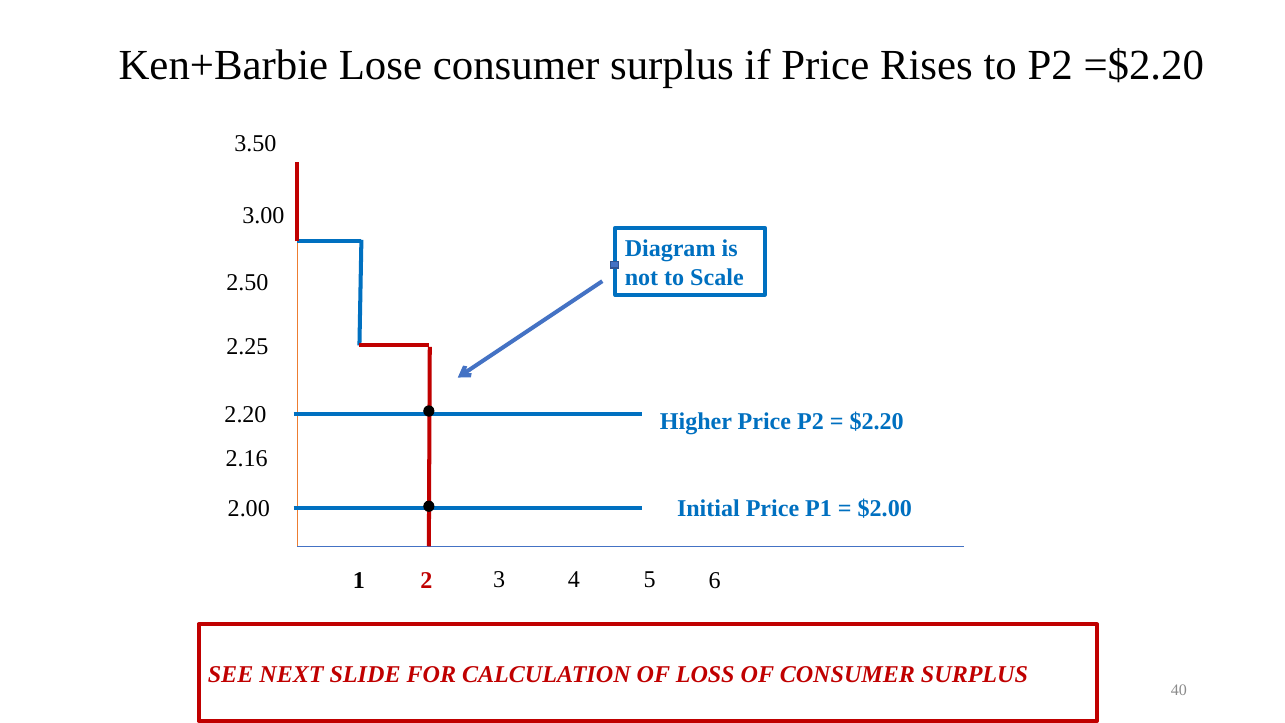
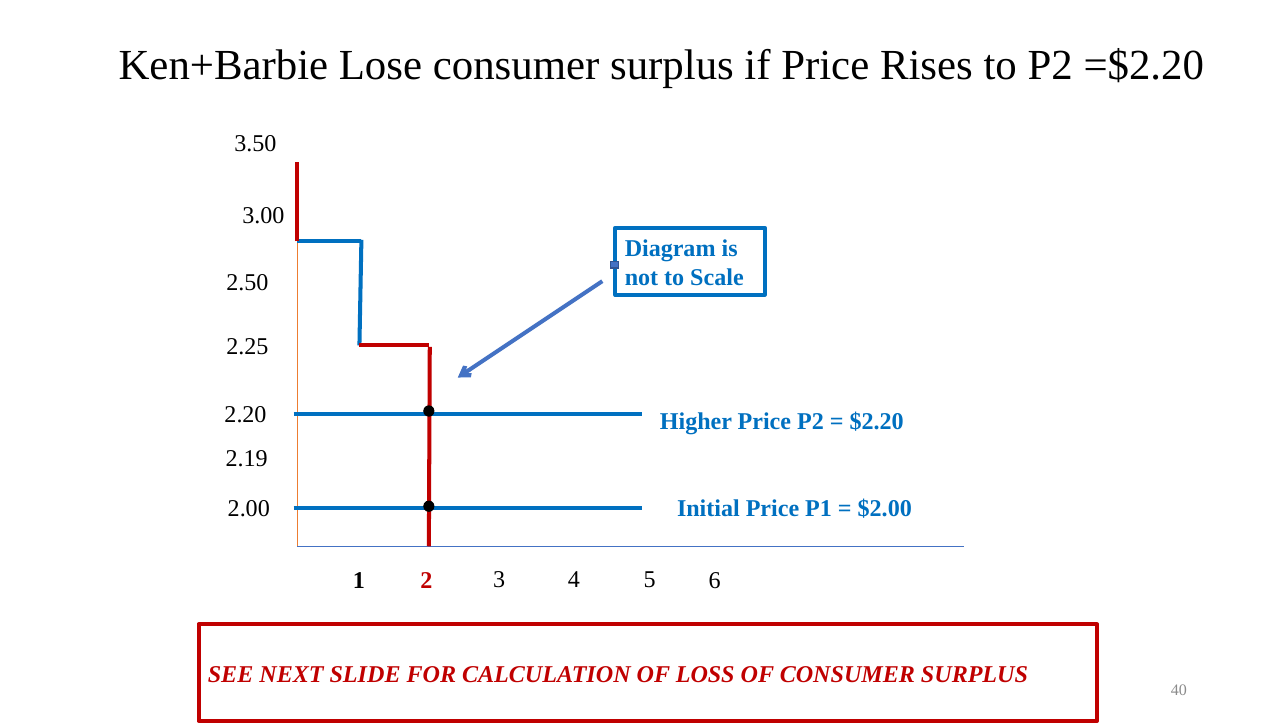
2.16: 2.16 -> 2.19 (247, 459)
